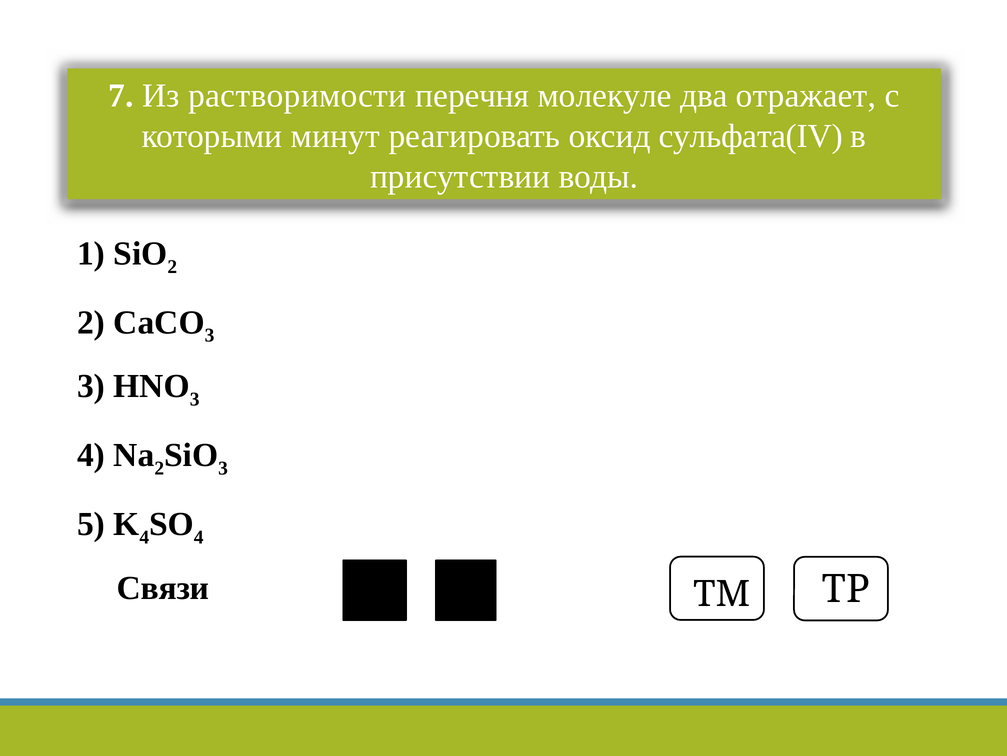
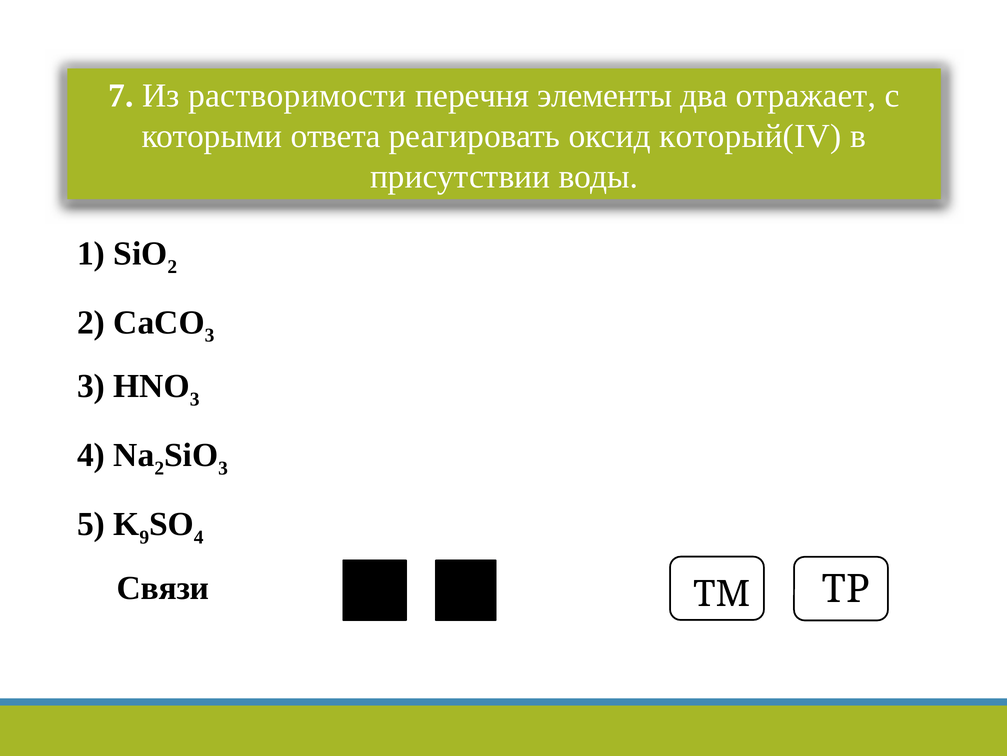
молекуле: молекуле -> элементы (605, 96)
минут: минут -> ответа (336, 136)
сульфата(IV: сульфата(IV -> который(IV (750, 136)
4: 4 -> 9 (144, 537)
